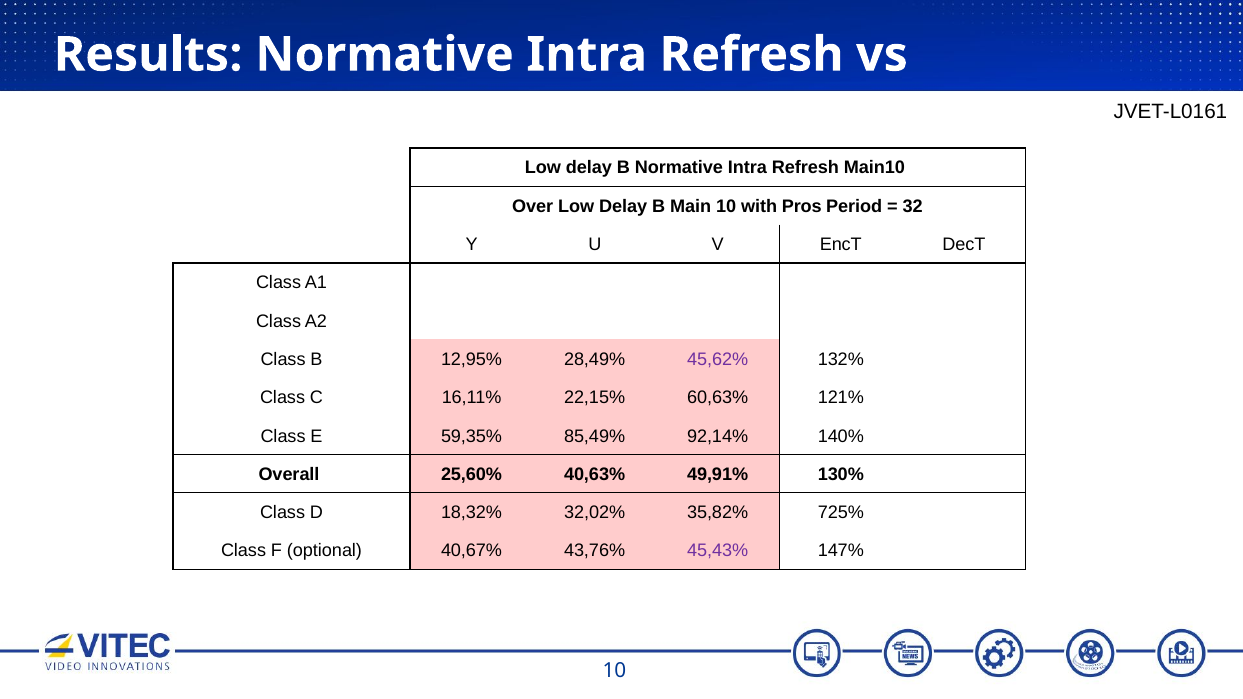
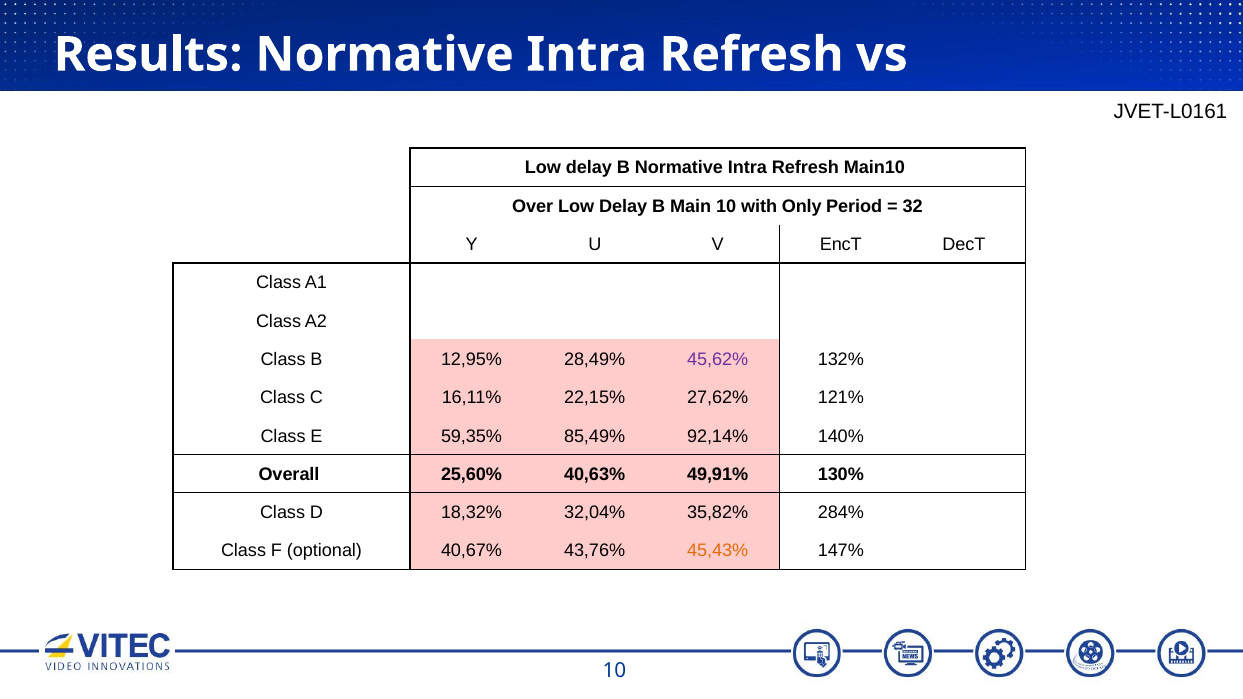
Pros: Pros -> Only (802, 206)
60,63%: 60,63% -> 27,62% (718, 398)
32,02%: 32,02% -> 32,04% (595, 513)
725%: 725% -> 284% (841, 513)
45,43% colour: purple -> orange (718, 551)
